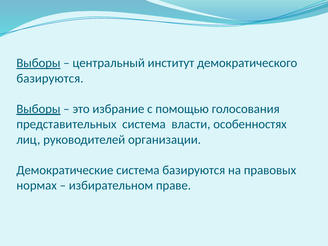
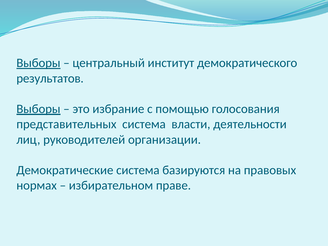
базируются: базируются -> результатов (50, 78)
особенностях: особенностях -> деятельности (250, 124)
